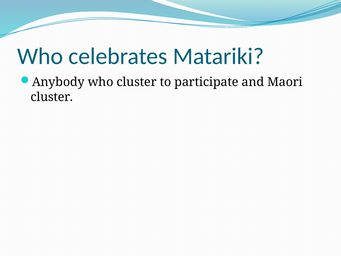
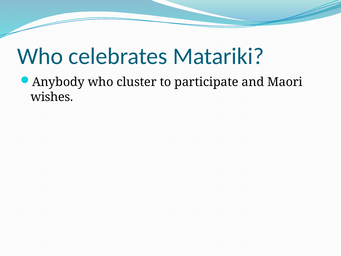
cluster: cluster -> wishes (52, 97)
